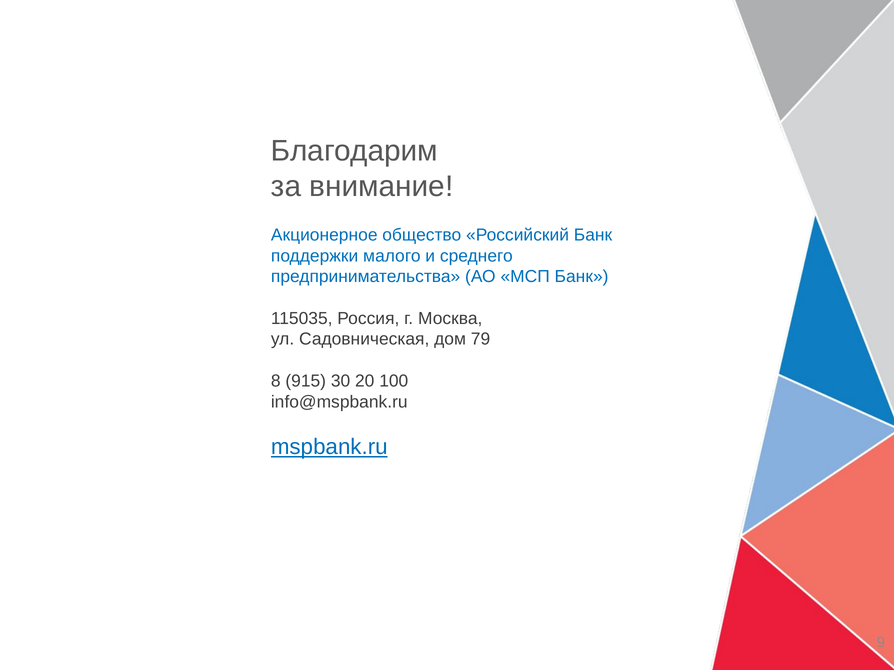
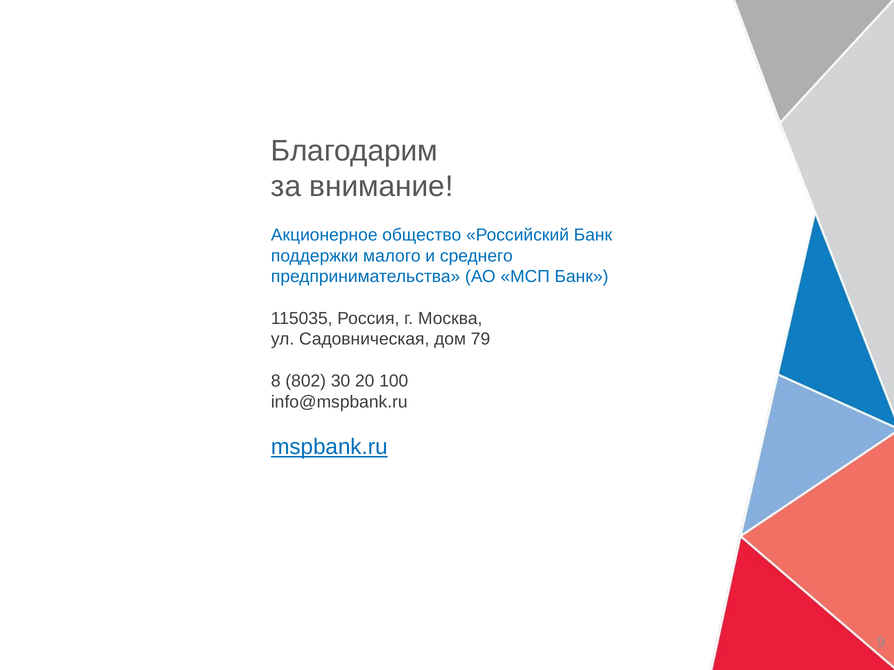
915: 915 -> 802 (306, 381)
